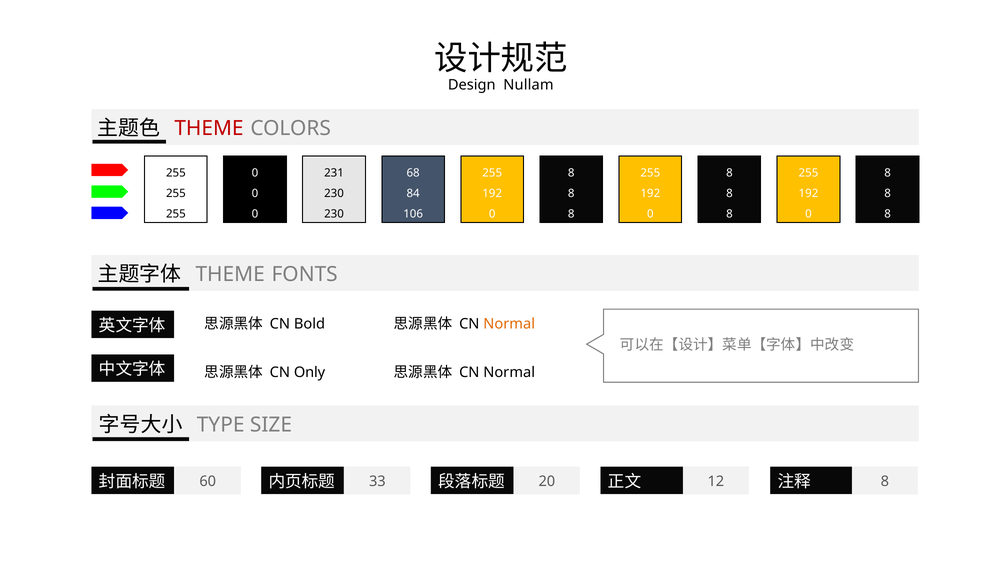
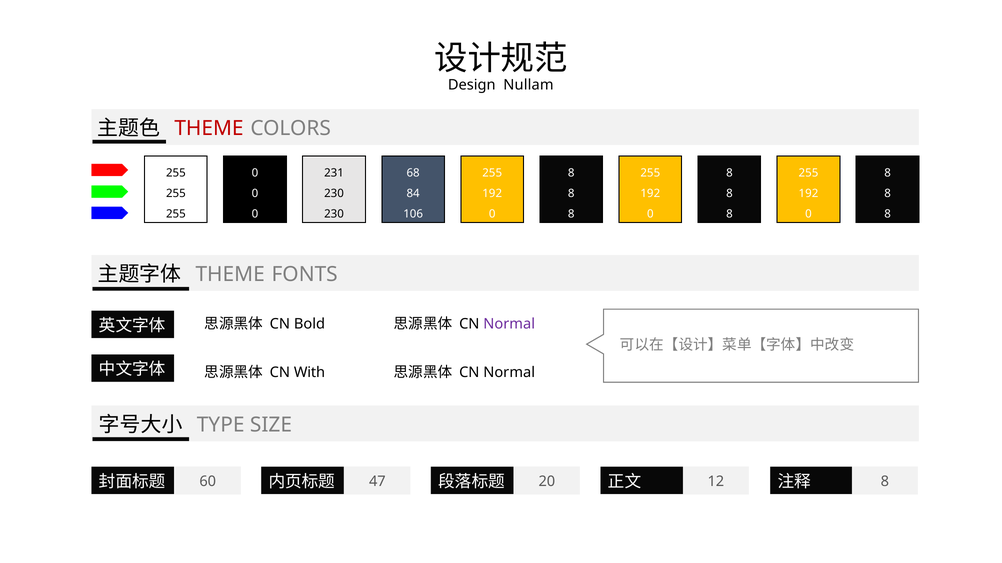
Normal colour: orange -> purple (509, 324)
Only: Only -> With (310, 373)
33: 33 -> 47 (377, 482)
